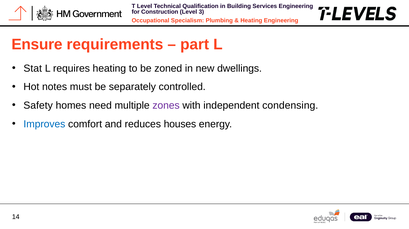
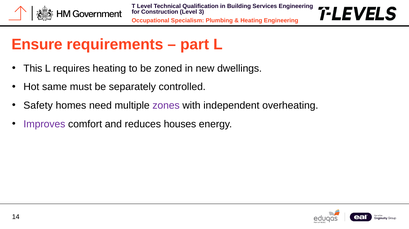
Stat: Stat -> This (33, 68)
notes: notes -> same (55, 87)
condensing: condensing -> overheating (290, 105)
Improves colour: blue -> purple (44, 124)
